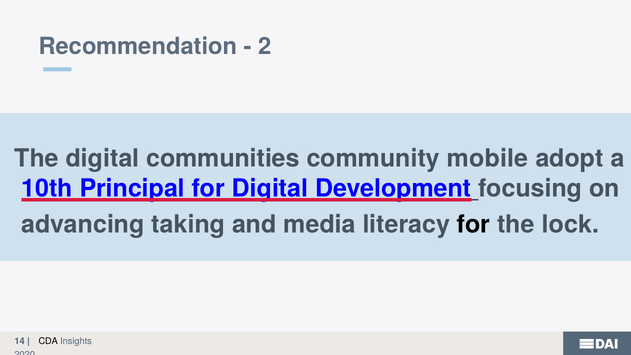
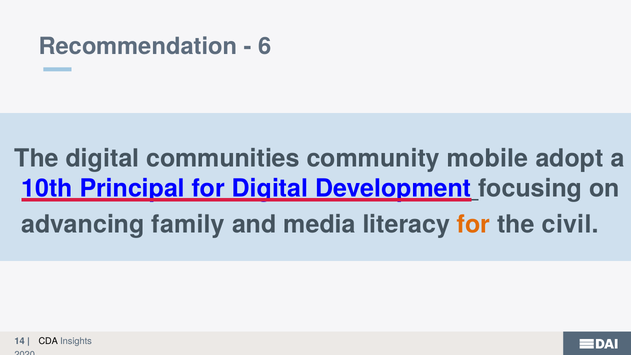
2: 2 -> 6 (265, 46)
taking: taking -> family (188, 224)
for colour: black -> orange (474, 224)
lock: lock -> civil (570, 224)
